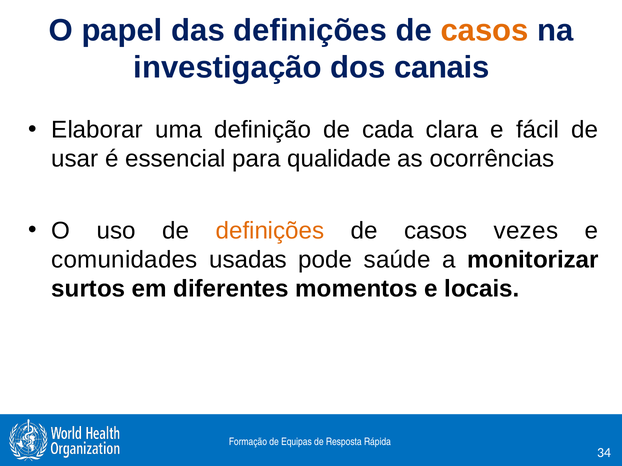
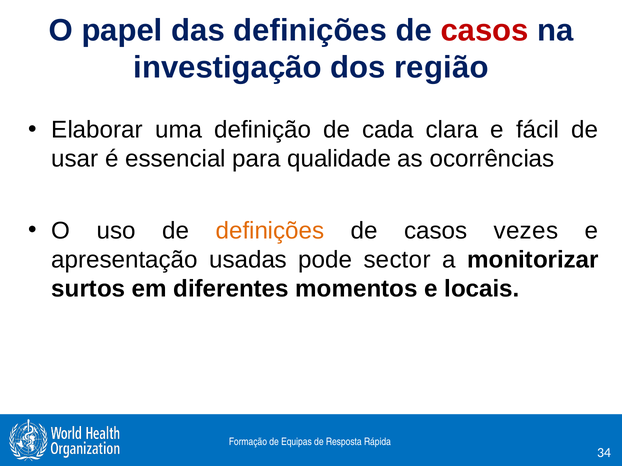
casos colour: orange -> red (485, 30)
canais: canais -> região (441, 68)
comunidades: comunidades -> apresentação (125, 260)
saúde: saúde -> sector (397, 260)
